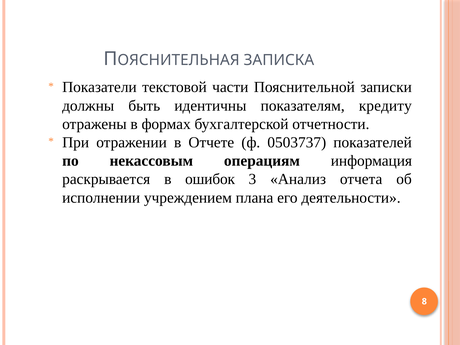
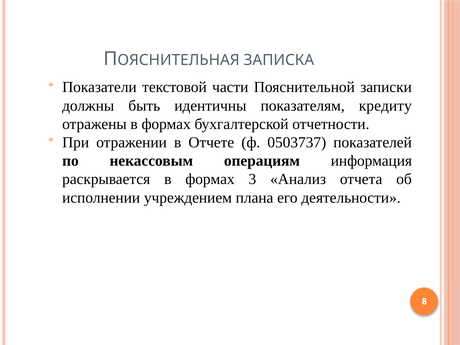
раскрывается в ошибок: ошибок -> формах (210, 179)
